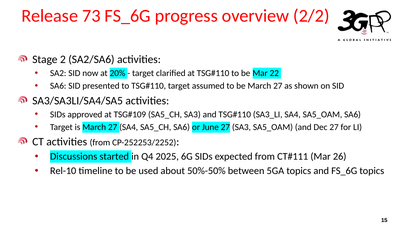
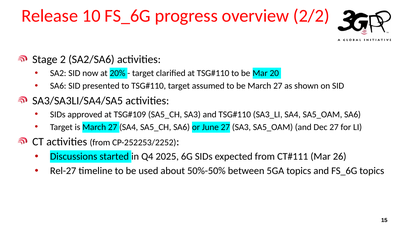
73: 73 -> 10 (91, 16)
22: 22 -> 20 (274, 73)
Rel-10: Rel-10 -> Rel-27 (63, 171)
